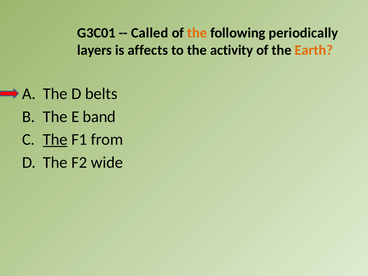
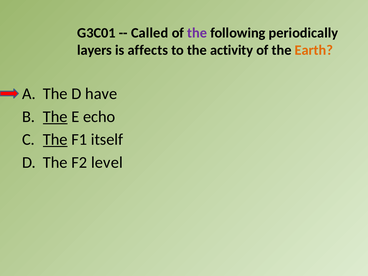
the colour: orange -> purple (197, 33)
belts: belts -> have (101, 94)
The underline: none -> present (55, 117)
band: band -> echo (99, 117)
from: from -> itself (107, 140)
wide: wide -> level (107, 162)
